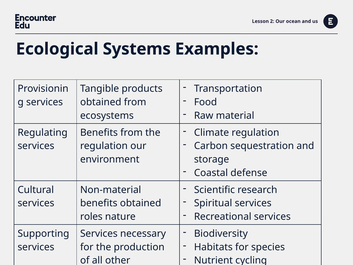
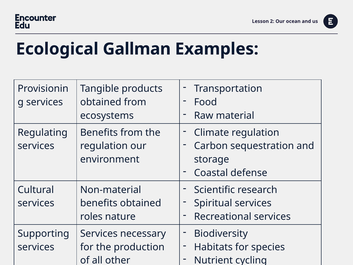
Systems: Systems -> Gallman (137, 49)
